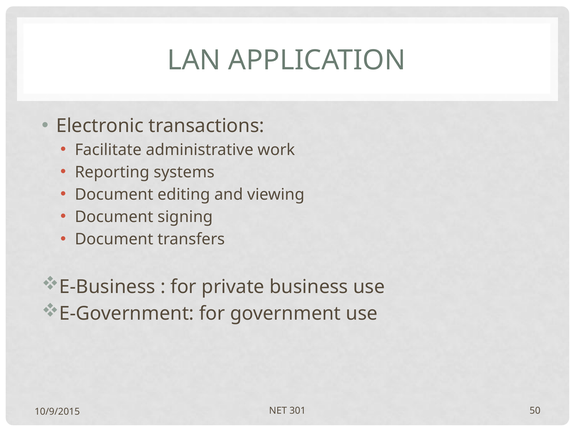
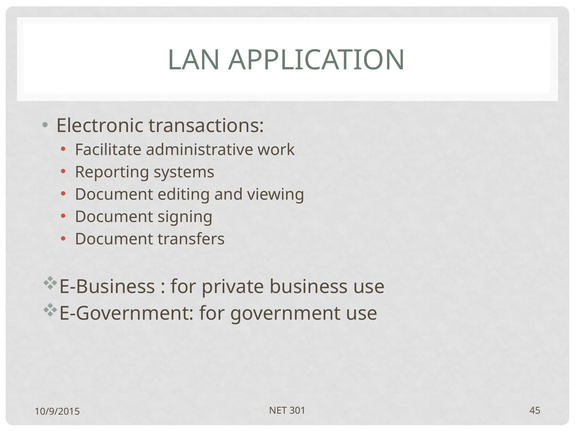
50: 50 -> 45 (535, 411)
